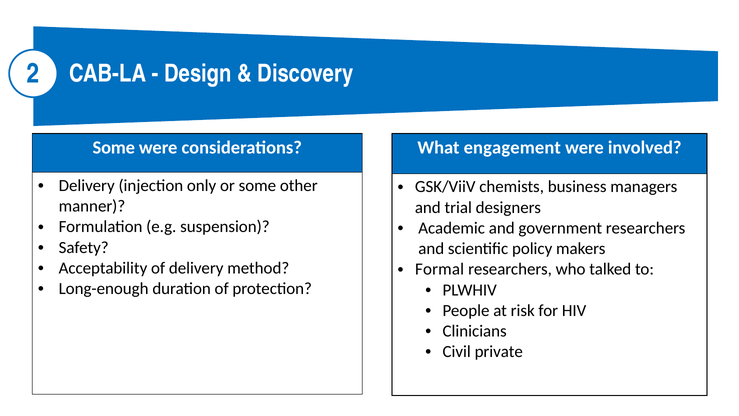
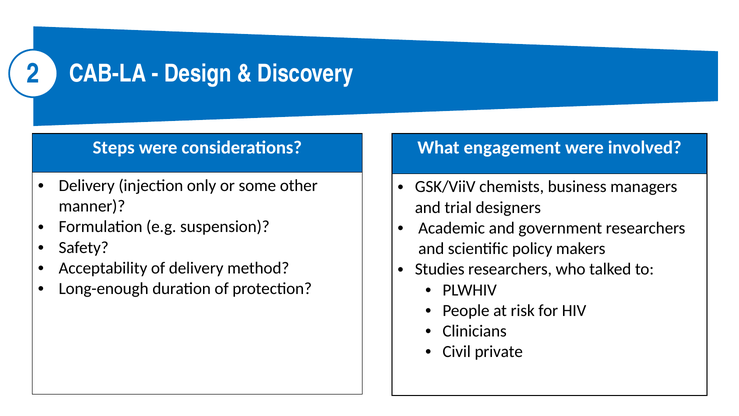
Some: Some -> Steps (114, 148)
Formal: Formal -> Studies (440, 269)
